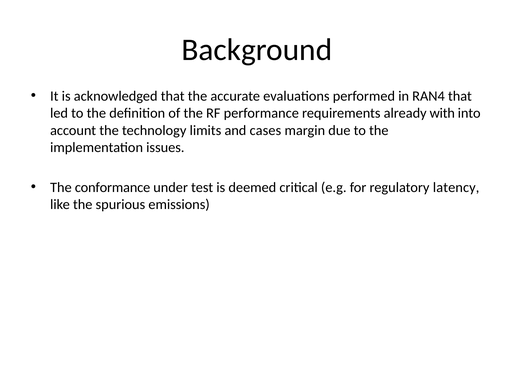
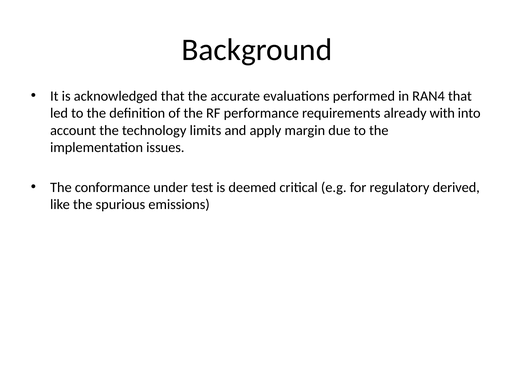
cases: cases -> apply (265, 130)
latency: latency -> derived (456, 188)
